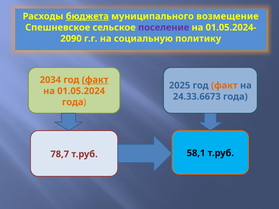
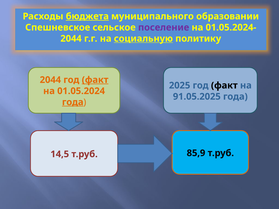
возмещение: возмещение -> образовании (228, 16)
2090: 2090 -> 2044 (71, 39)
социальную underline: none -> present (143, 39)
2034: 2034 -> 2044 (50, 80)
факт colour: orange -> black (224, 86)
24.33.6673: 24.33.6673 -> 91.05.2025 (197, 97)
года underline: none -> present (73, 102)
78,7: 78,7 -> 14,5 (60, 154)
58,1: 58,1 -> 85,9 (196, 153)
